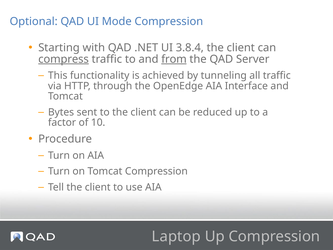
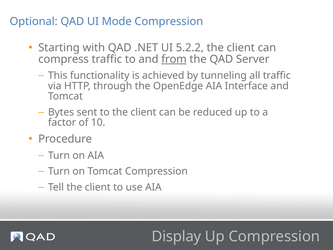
3.8.4: 3.8.4 -> 5.2.2 (190, 48)
compress underline: present -> none (64, 59)
Laptop: Laptop -> Display (176, 236)
